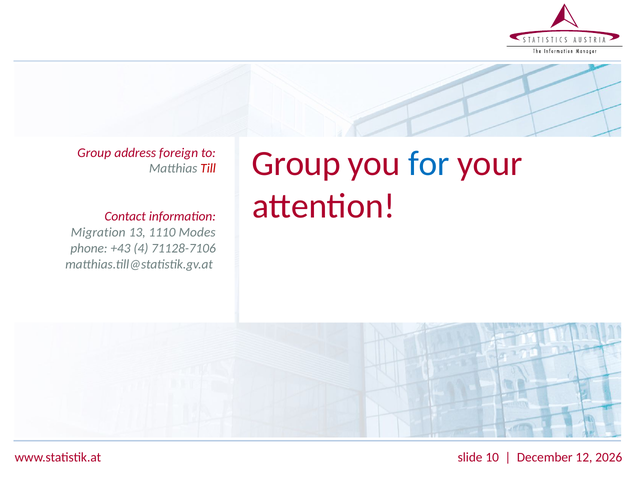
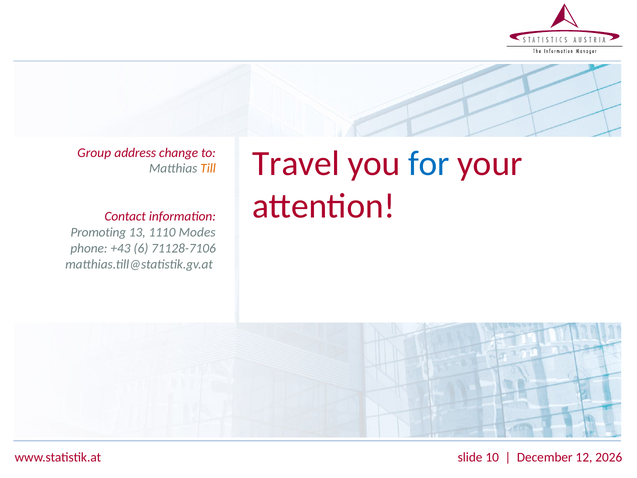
foreign: foreign -> change (179, 153)
Group: Group -> Travel (296, 163)
Till colour: red -> orange (208, 168)
Migration: Migration -> Promoting (98, 232)
4: 4 -> 6 (141, 248)
